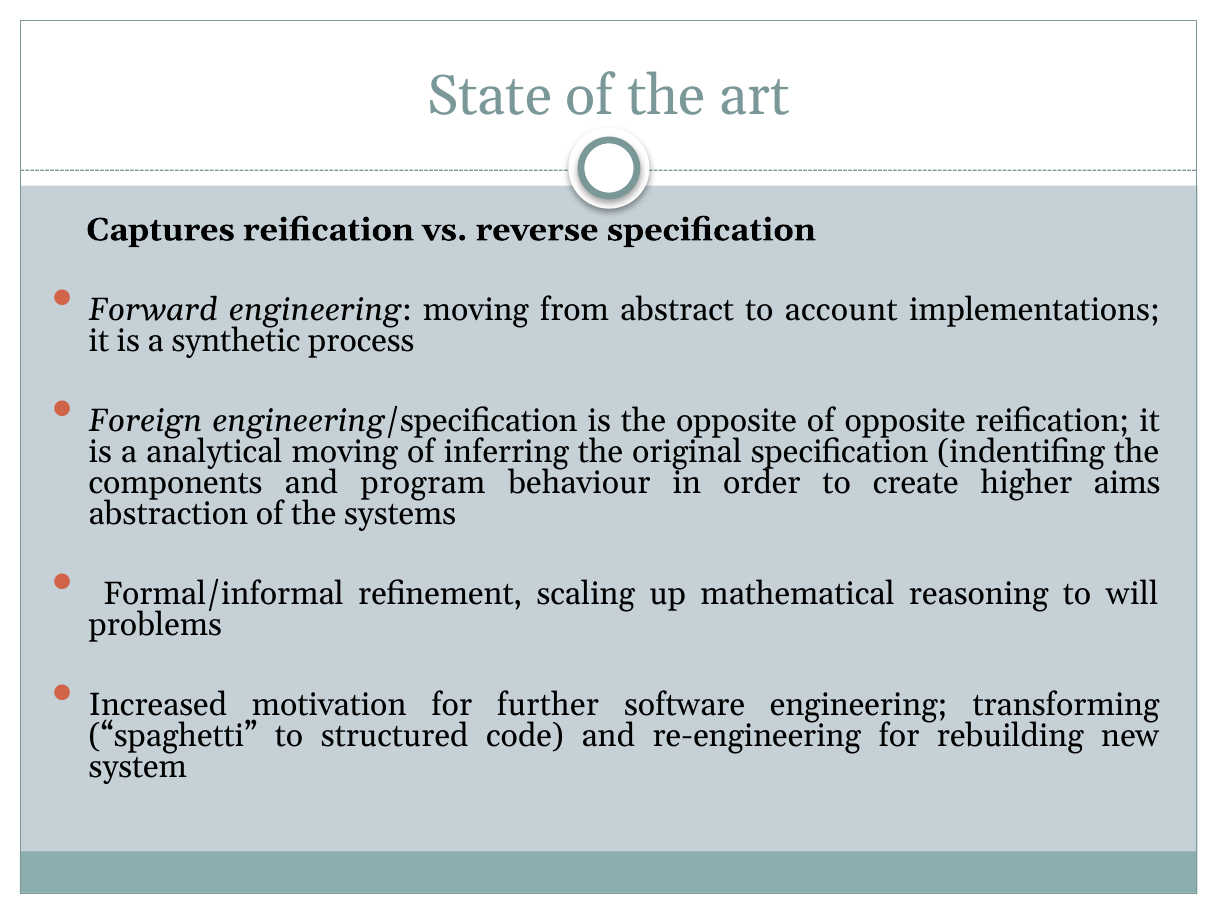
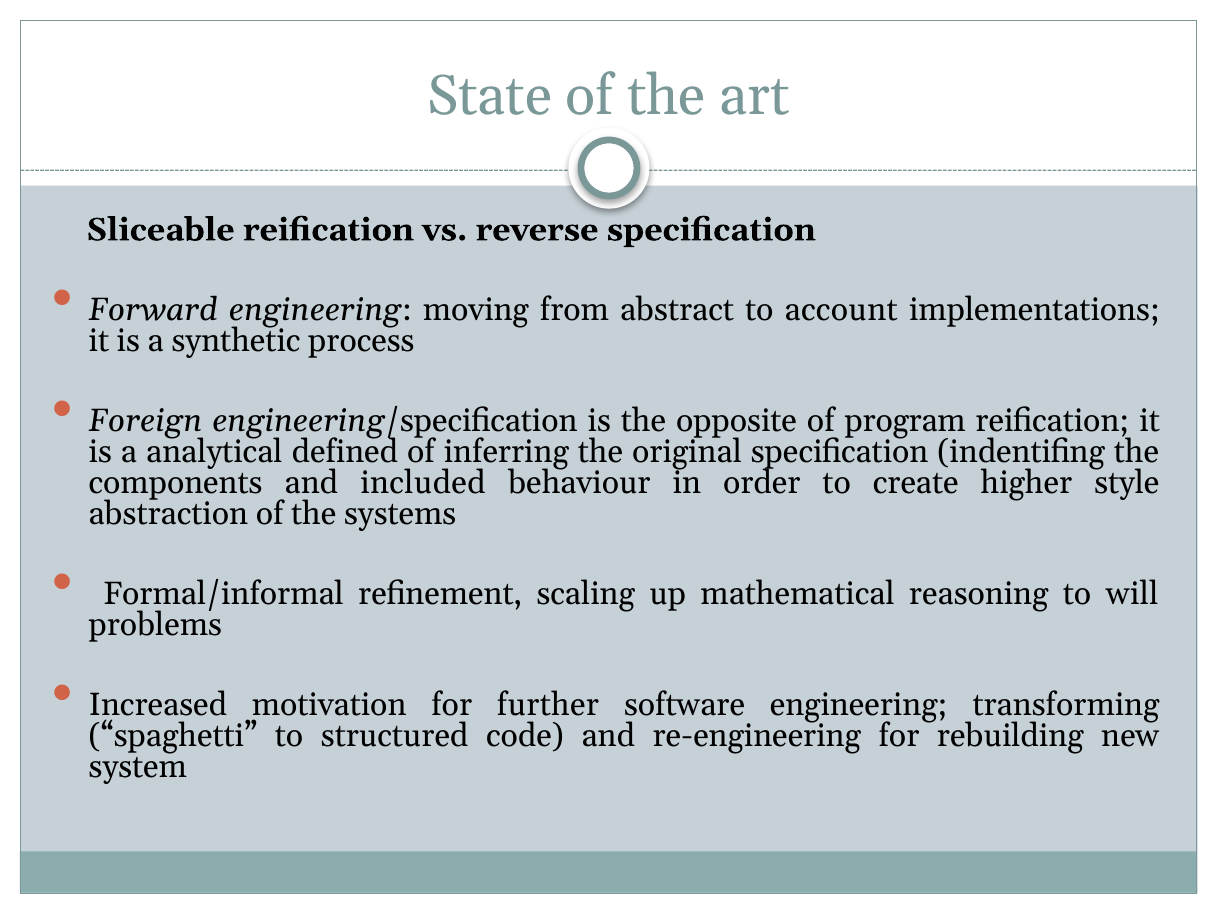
Captures: Captures -> Sliceable (160, 230)
of opposite: opposite -> program (905, 421)
analytical moving: moving -> defined (345, 452)
program: program -> included (423, 482)
aims: aims -> style (1127, 482)
